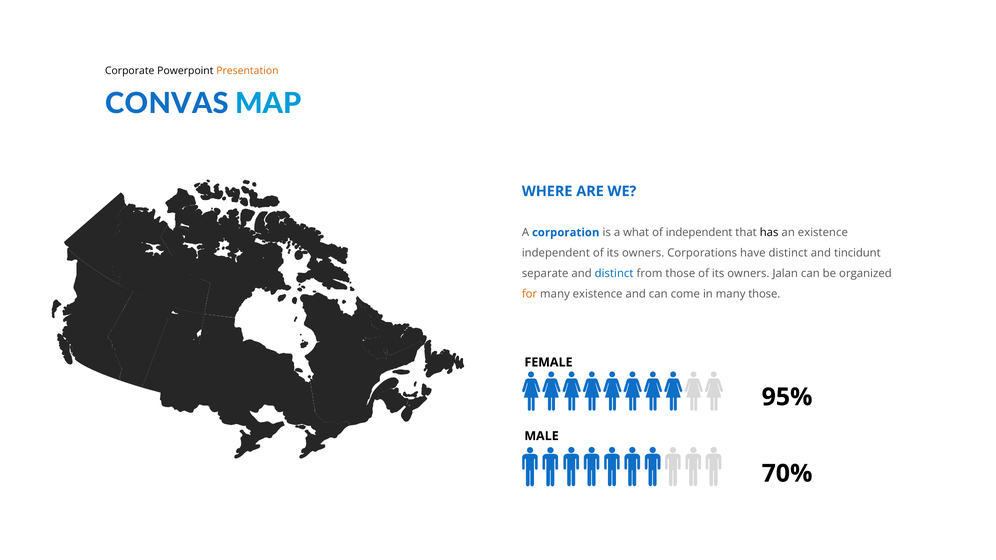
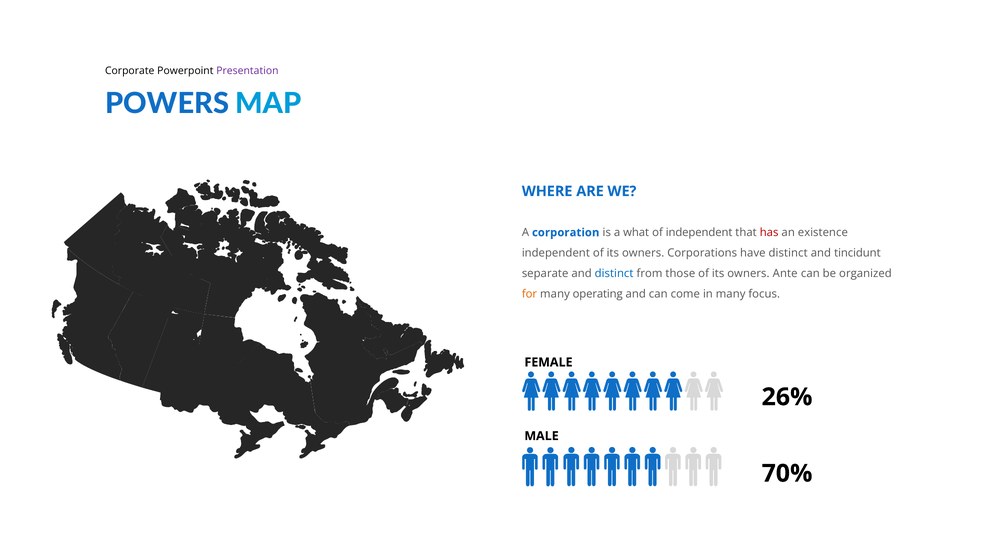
Presentation colour: orange -> purple (247, 71)
CONVAS: CONVAS -> POWERS (167, 104)
has colour: black -> red (769, 233)
Jalan: Jalan -> Ante (785, 274)
many existence: existence -> operating (598, 294)
many those: those -> focus (764, 294)
95%: 95% -> 26% (787, 397)
